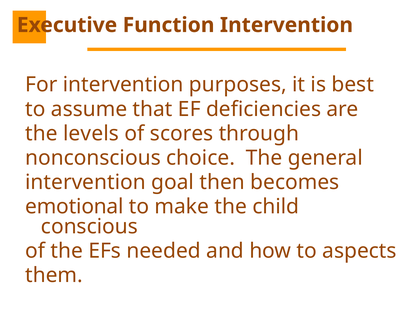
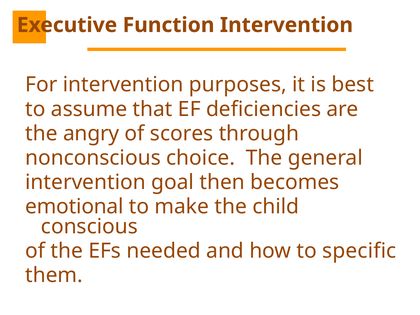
levels: levels -> angry (91, 133)
aspects: aspects -> specific (359, 251)
